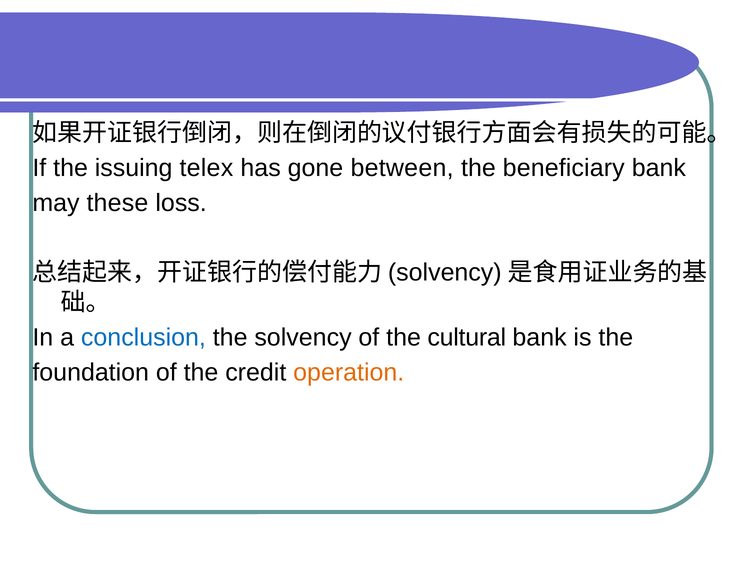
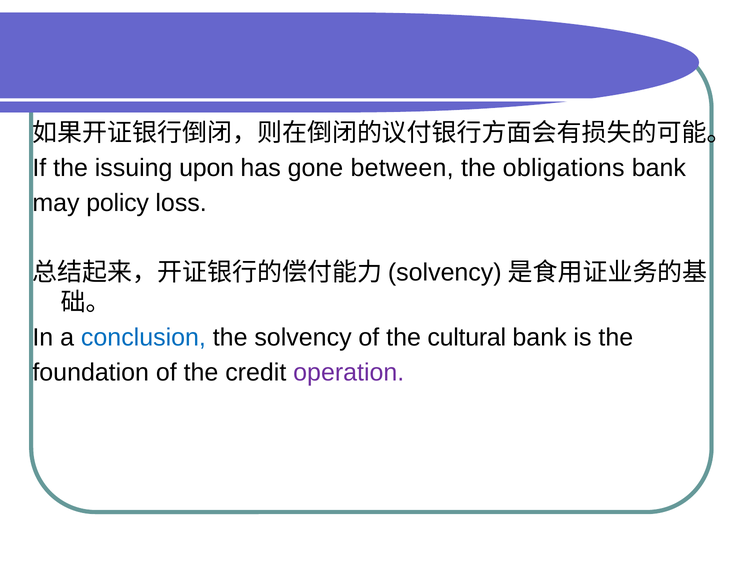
telex: telex -> upon (207, 168)
beneficiary: beneficiary -> obligations (564, 168)
these: these -> policy (118, 203)
operation colour: orange -> purple (349, 372)
